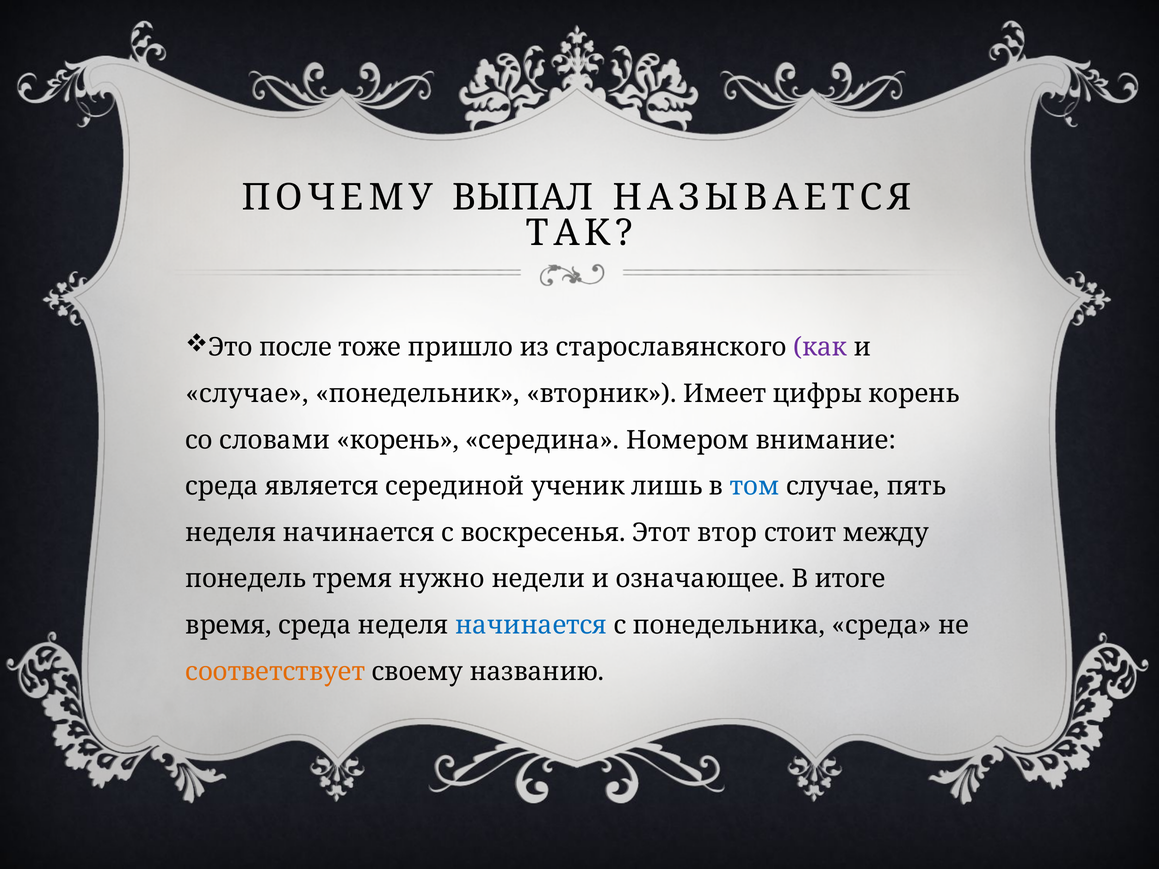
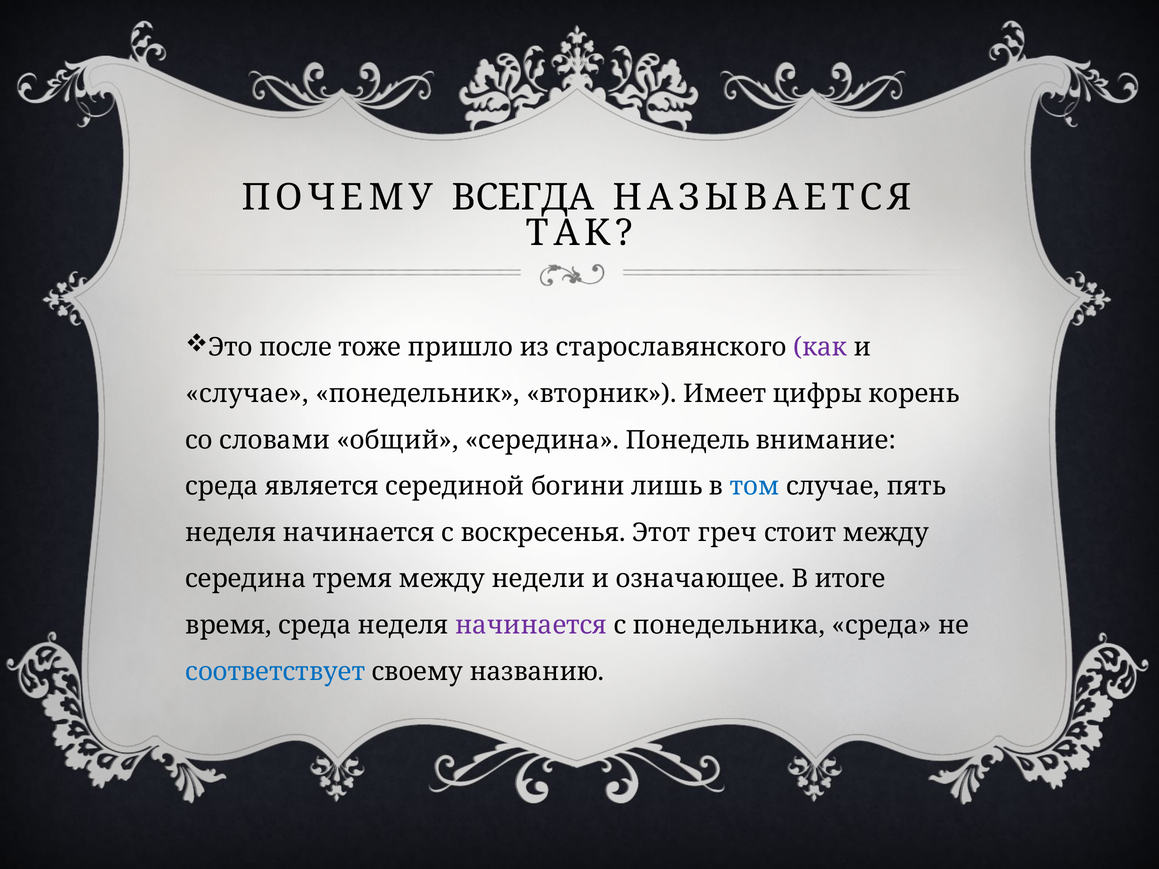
ВЫПАЛ: ВЫПАЛ -> ВСЕГДА (523, 198)
словами корень: корень -> общий (398, 440)
Номером: Номером -> Понедель (688, 440)
ученик: ученик -> богини (578, 486)
втор: втор -> греч (727, 533)
понедель: понедель -> середина (246, 579)
тремя нужно: нужно -> между (442, 579)
начинается colour: blue -> purple (531, 625)
соответствует colour: orange -> blue (275, 672)
